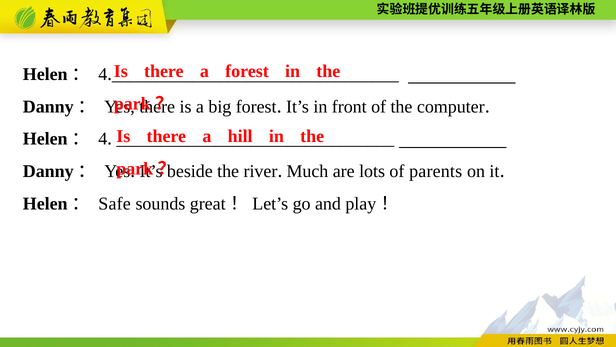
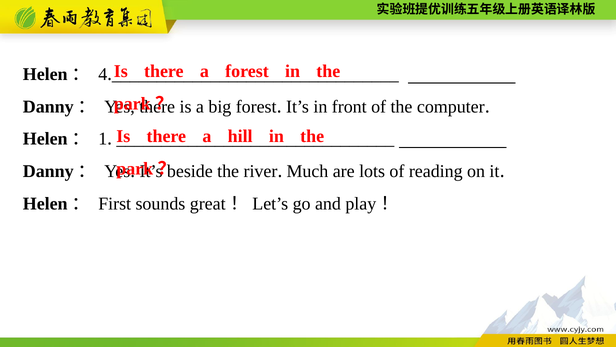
4: 4 -> 1 (103, 139)
parents: parents -> reading (436, 171)
Safe: Safe -> First (115, 204)
